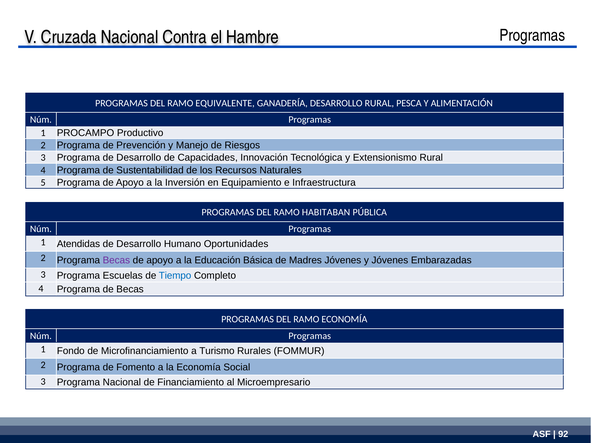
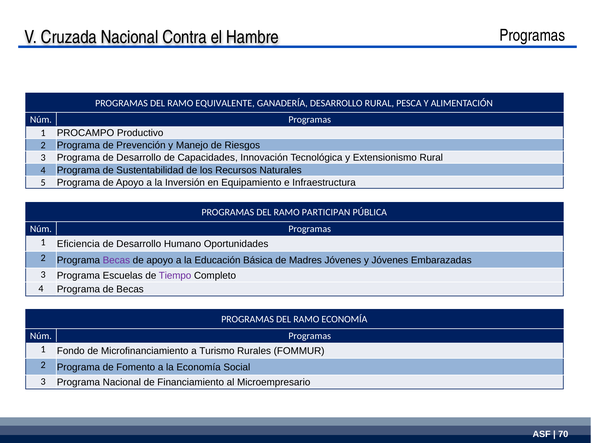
HABITABAN: HABITABAN -> PARTICIPAN (326, 213)
Atendidas: Atendidas -> Eficiencia (78, 244)
Tiempo colour: blue -> purple (175, 276)
92: 92 -> 70 (563, 434)
